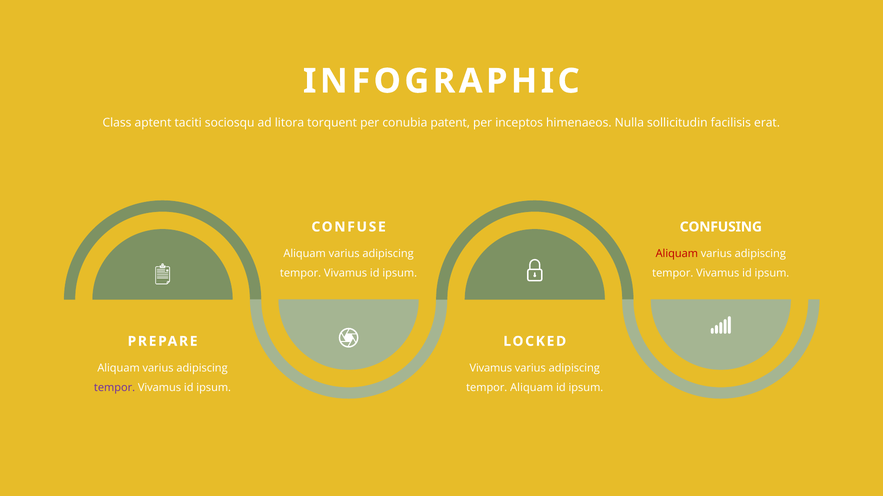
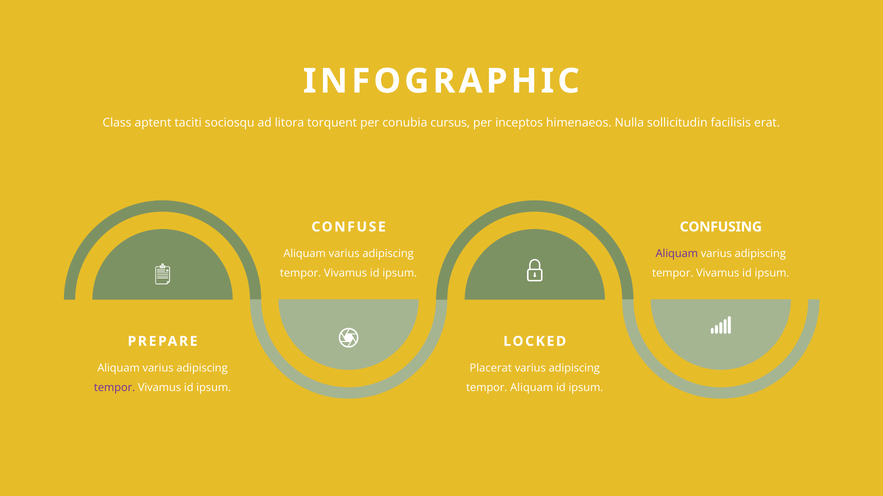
patent: patent -> cursus (450, 123)
Aliquam colour: red -> purple (677, 254)
Vivamus: Vivamus -> Placerat (491, 368)
